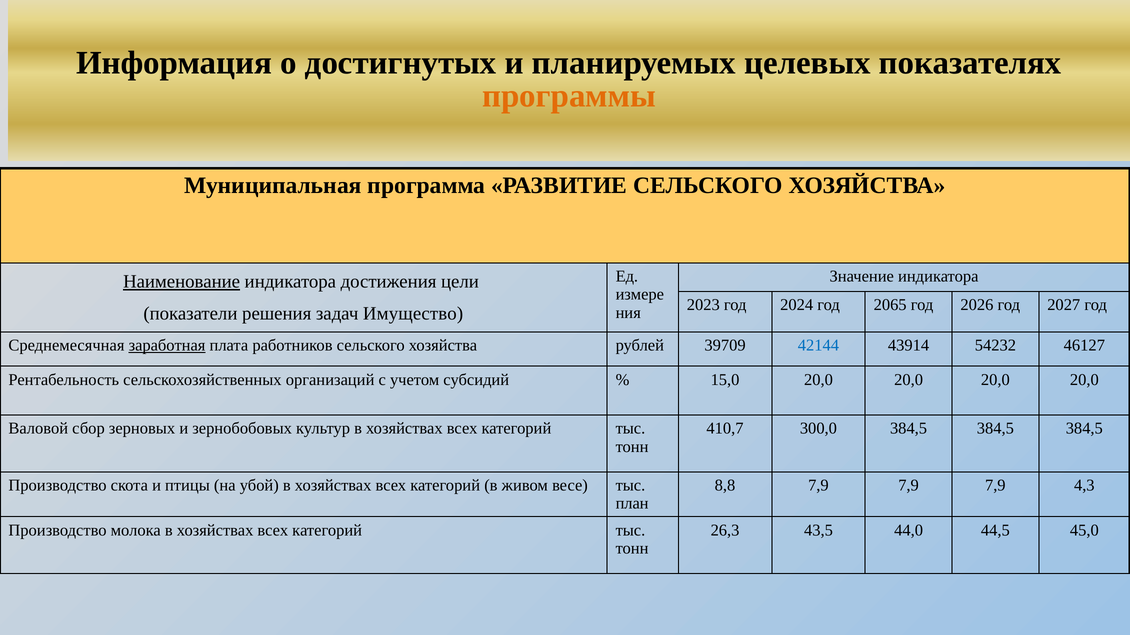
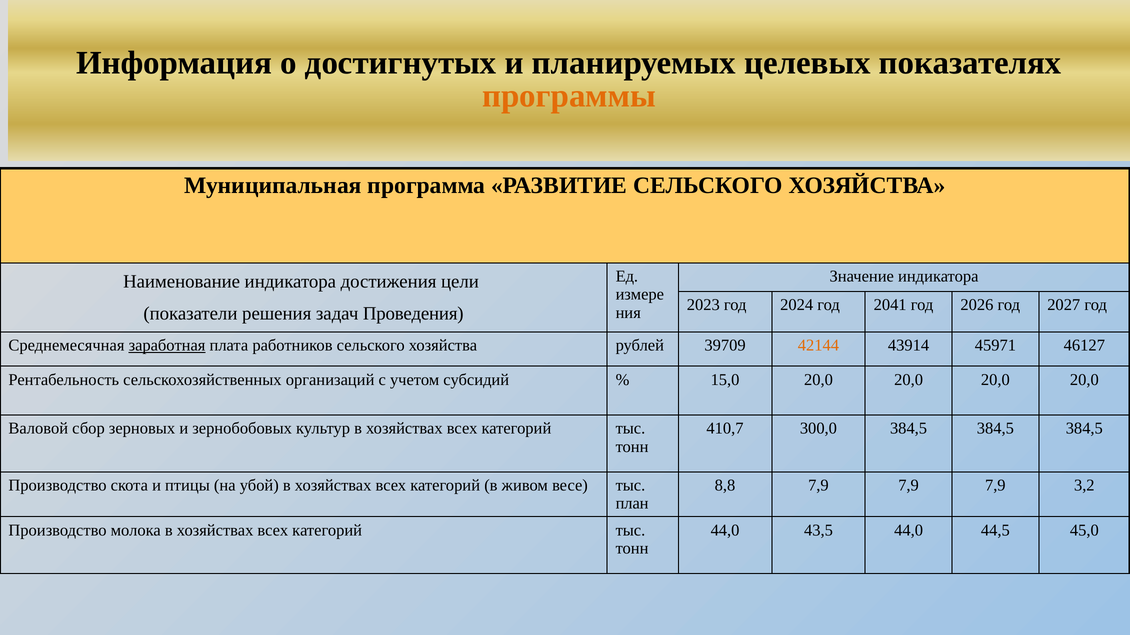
Наименование underline: present -> none (182, 282)
2065: 2065 -> 2041 (890, 305)
Имущество: Имущество -> Проведения (413, 314)
42144 colour: blue -> orange (818, 346)
54232: 54232 -> 45971 (995, 346)
4,3: 4,3 -> 3,2 (1084, 486)
26,3: 26,3 -> 44,0 (725, 531)
